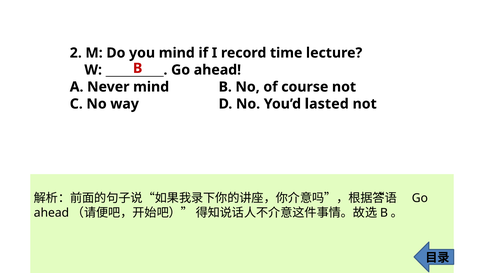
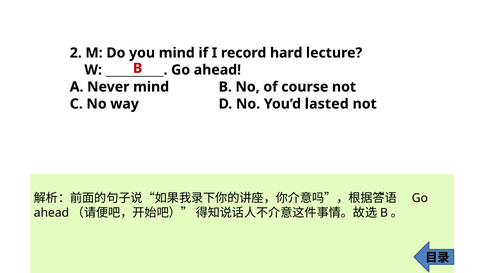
time: time -> hard (286, 53)
